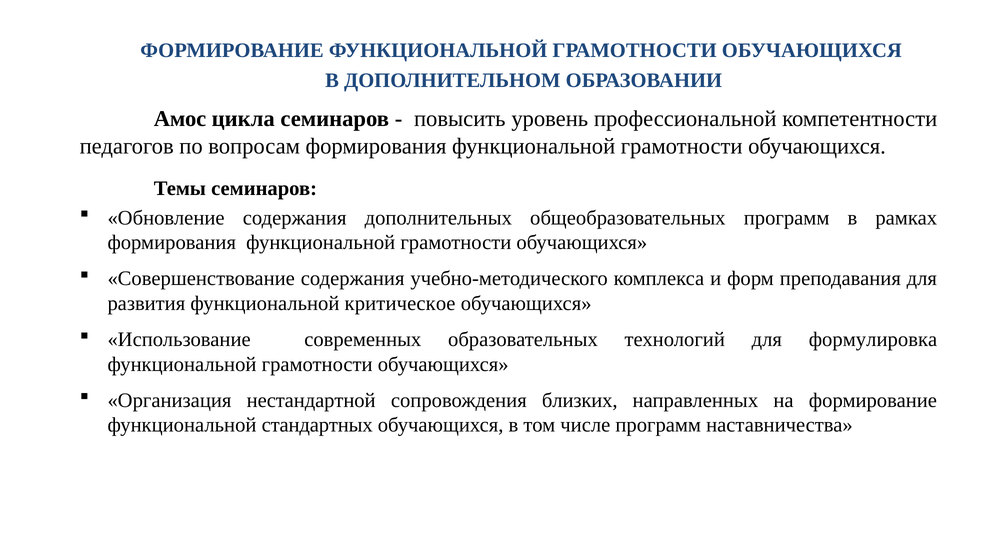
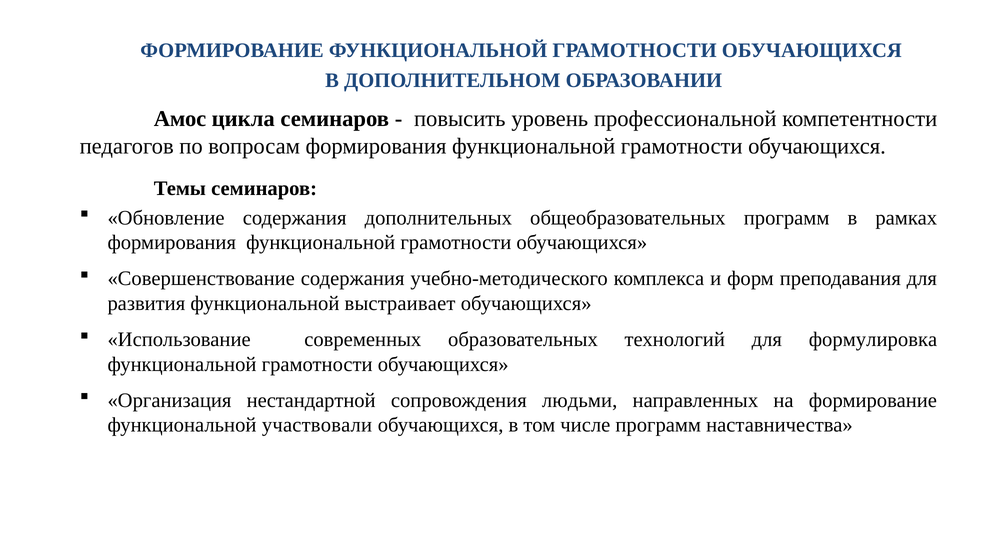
критическое: критическое -> выстраивает (400, 303)
близких: близких -> людьми (580, 400)
стандартных: стандартных -> участвовали (317, 425)
